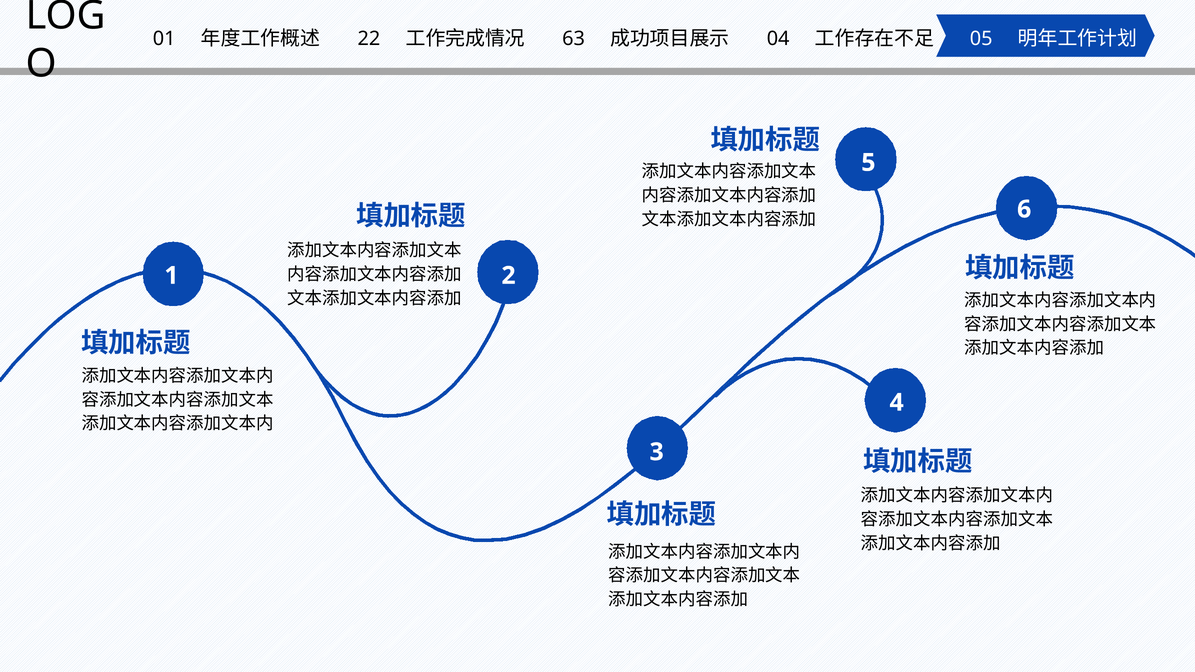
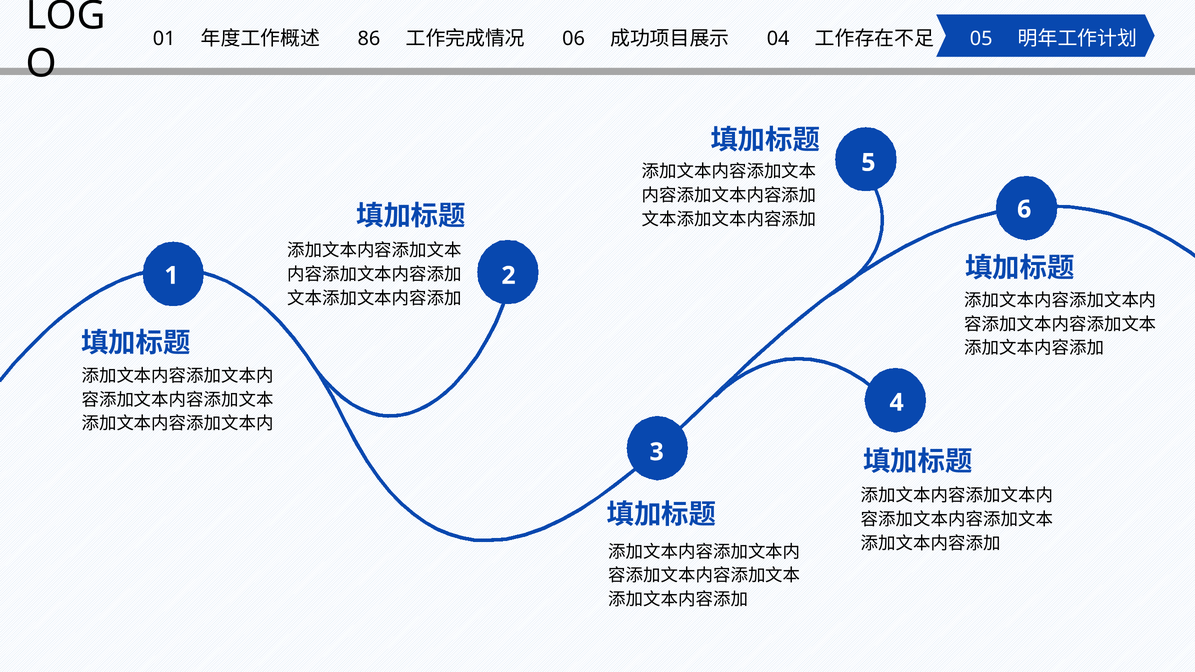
22: 22 -> 86 (369, 39)
63: 63 -> 06 (574, 39)
